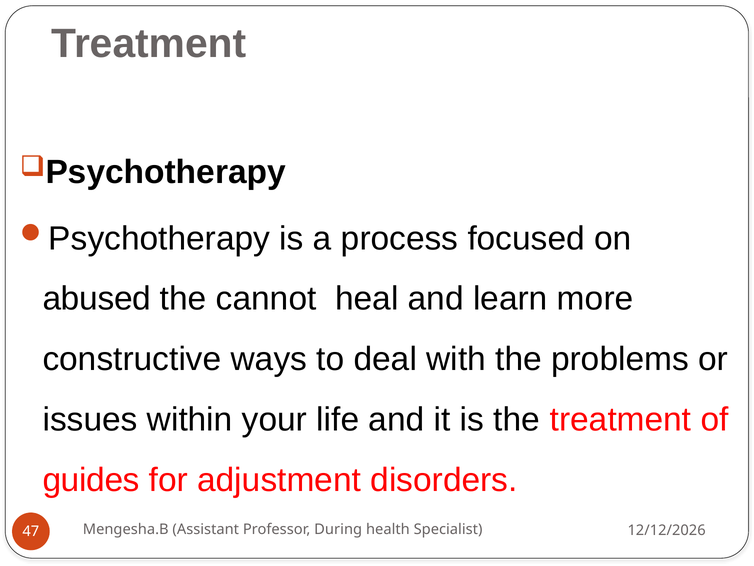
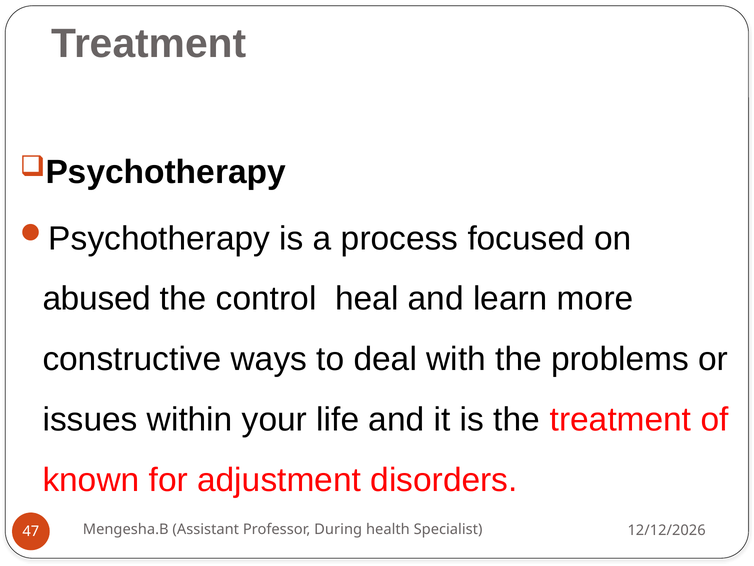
cannot: cannot -> control (266, 299)
guides: guides -> known (91, 480)
